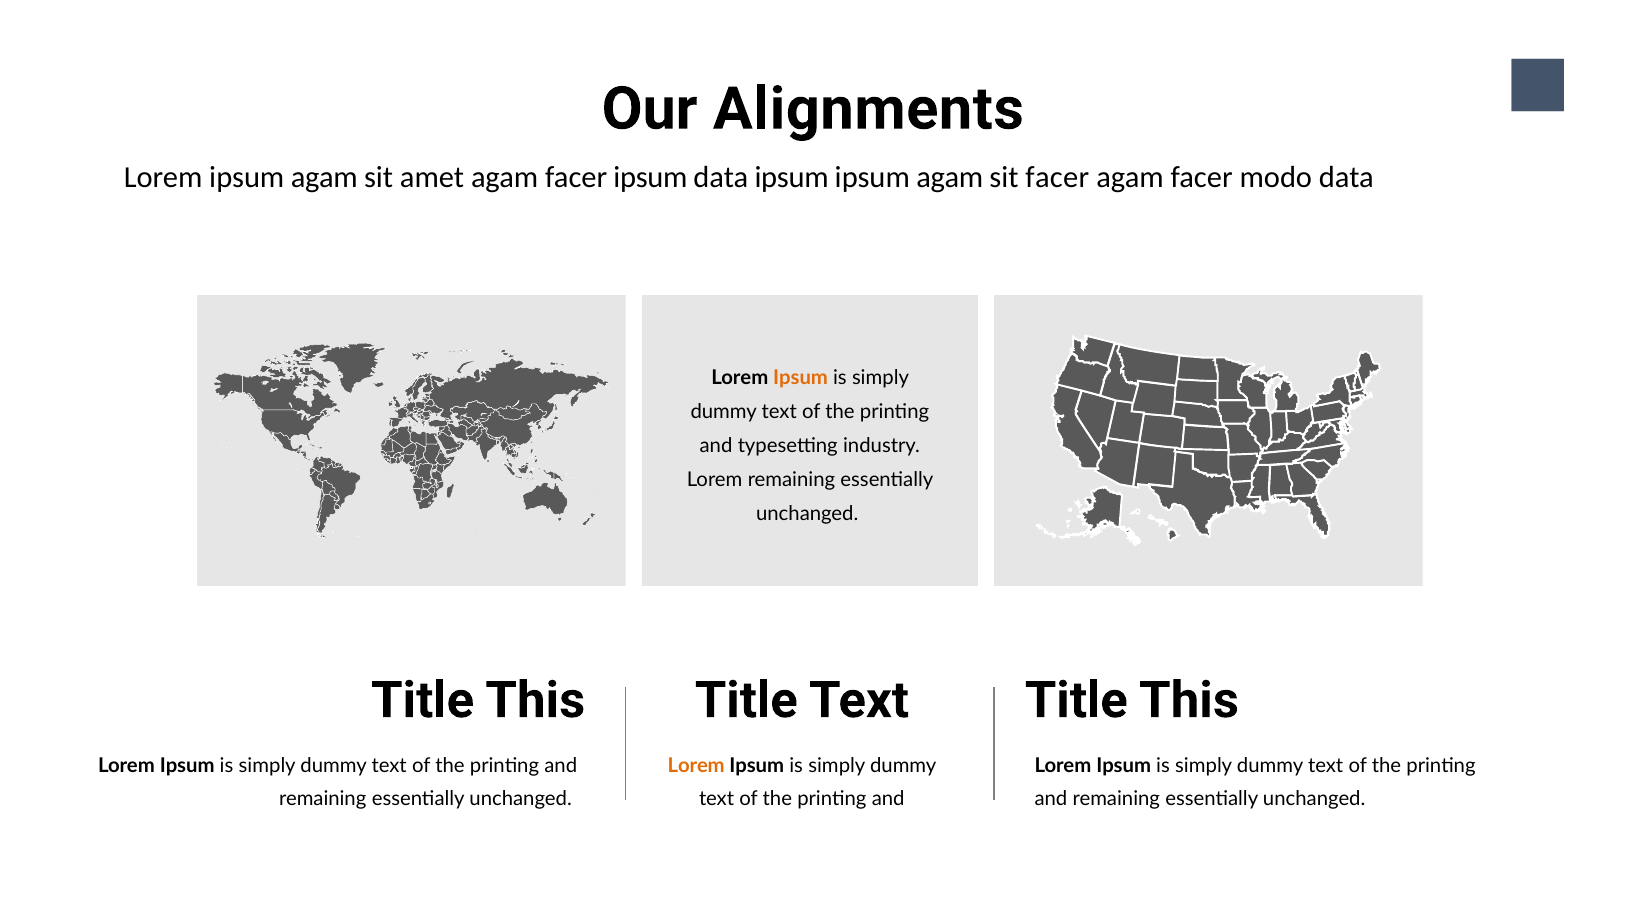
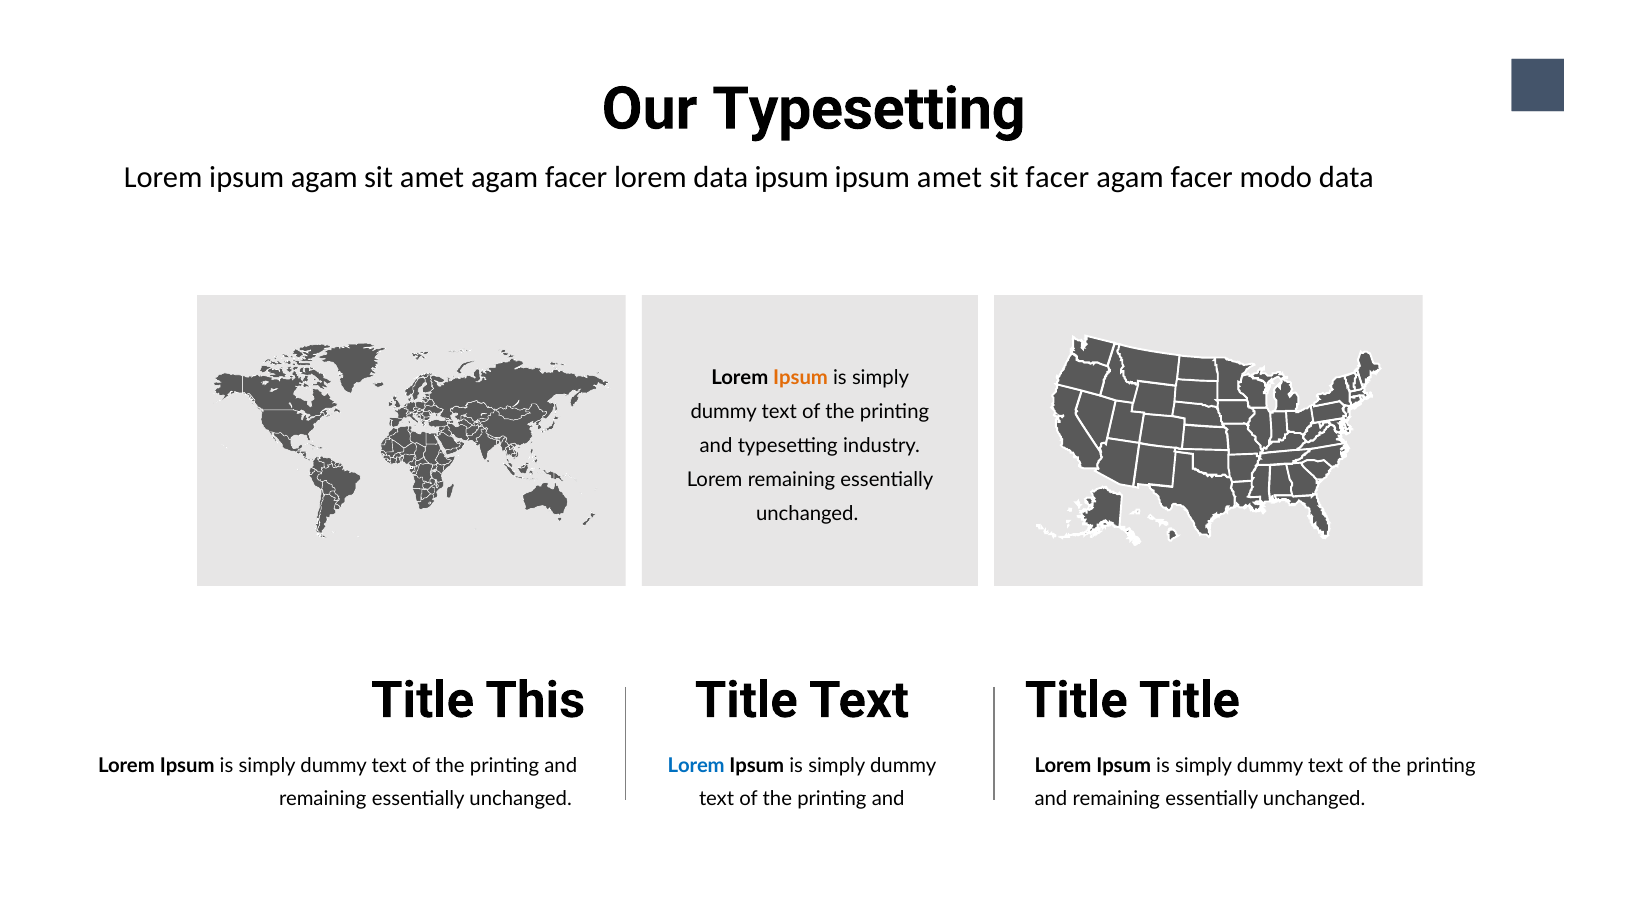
Our Alignments: Alignments -> Typesetting (869, 109)
facer ipsum: ipsum -> lorem (650, 178)
agam: agam -> amet (949, 178)
This: This -> Title (1189, 701)
Lorem colour: orange -> blue (696, 765)
